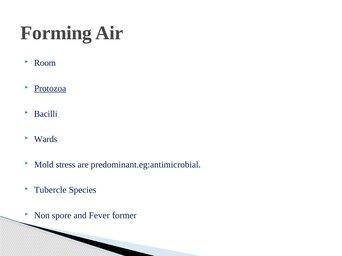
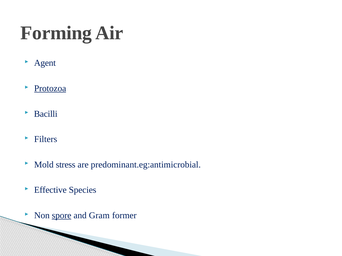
Room: Room -> Agent (45, 63)
Wards: Wards -> Filters (46, 139)
Tubercle: Tubercle -> Effective (50, 190)
spore underline: none -> present (62, 216)
Fever: Fever -> Gram (99, 216)
